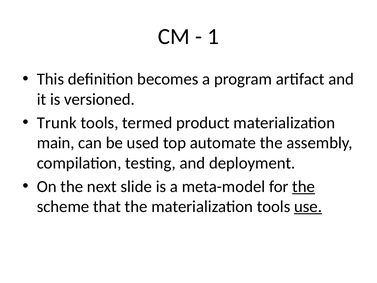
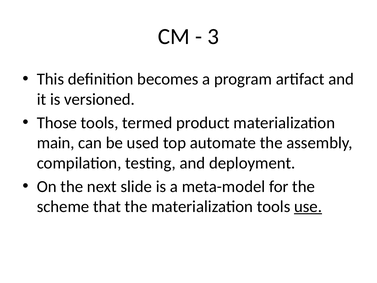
1: 1 -> 3 (213, 36)
Trunk: Trunk -> Those (57, 123)
the underline: present -> none (304, 186)
